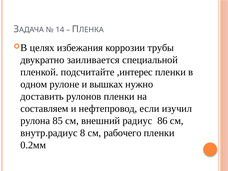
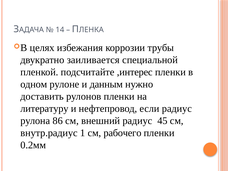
вышках: вышках -> данным (106, 84)
составляем: составляем -> литературу (44, 109)
если изучил: изучил -> радиус (177, 109)
85: 85 -> 86 (58, 121)
86: 86 -> 45 (162, 121)
8: 8 -> 1 (83, 133)
